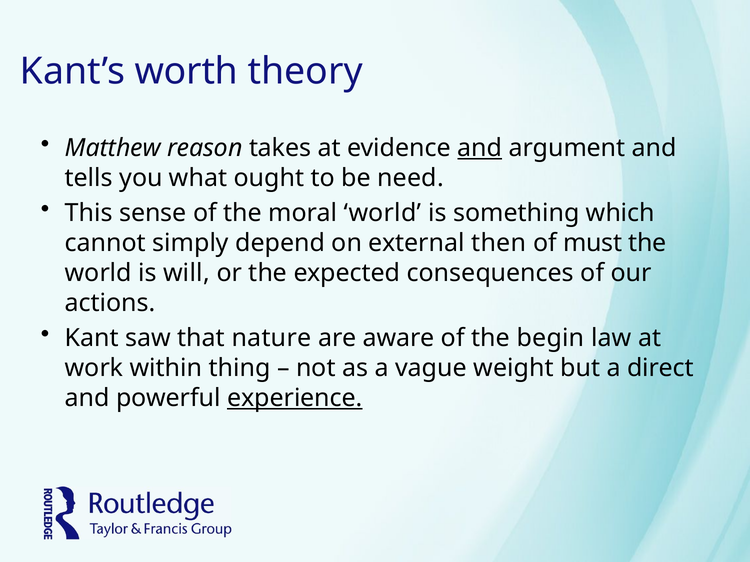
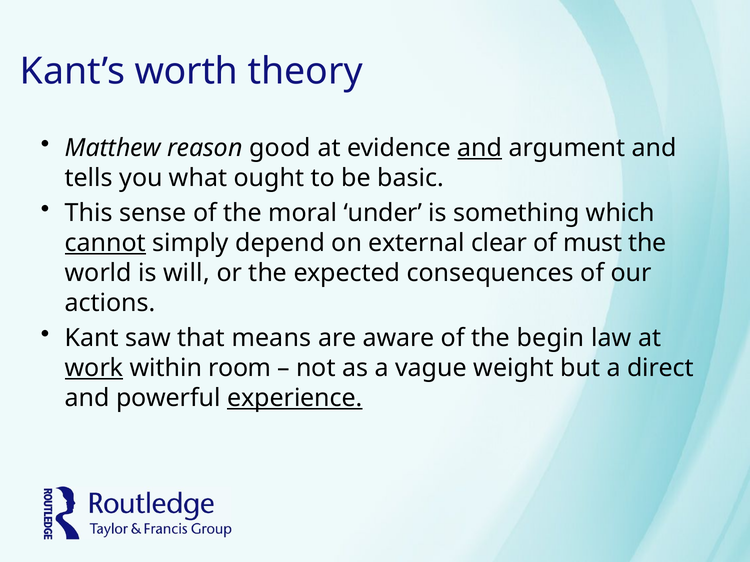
takes: takes -> good (280, 148)
need: need -> basic (411, 178)
moral world: world -> under (383, 213)
cannot underline: none -> present (105, 243)
then: then -> clear (499, 243)
nature: nature -> means (271, 338)
work underline: none -> present (94, 368)
thing: thing -> room (240, 368)
